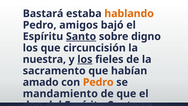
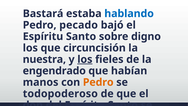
hablando colour: orange -> blue (129, 14)
amigos: amigos -> pecado (79, 25)
Santo underline: present -> none (81, 36)
sacramento: sacramento -> engendrado (54, 71)
amado: amado -> manos (41, 82)
mandamiento: mandamiento -> todopoderoso (60, 93)
